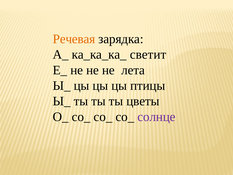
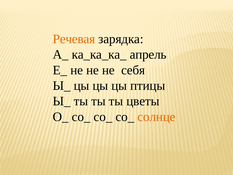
светит: светит -> апрель (148, 54)
лета: лета -> себя (133, 70)
солнце colour: purple -> orange (156, 117)
